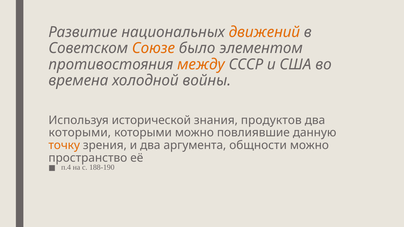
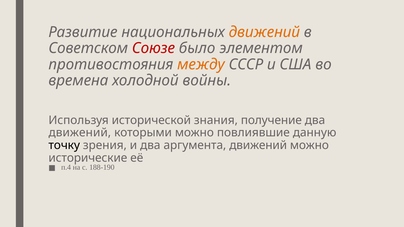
Союзе colour: orange -> red (153, 48)
продуктов: продуктов -> получение (271, 120)
которыми: которыми -> движений (80, 133)
точку colour: orange -> black (64, 146)
аргумента общности: общности -> движений (258, 146)
пространство: пространство -> исторические (88, 158)
